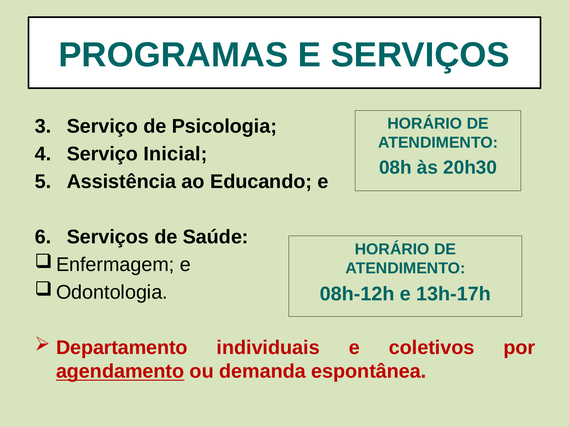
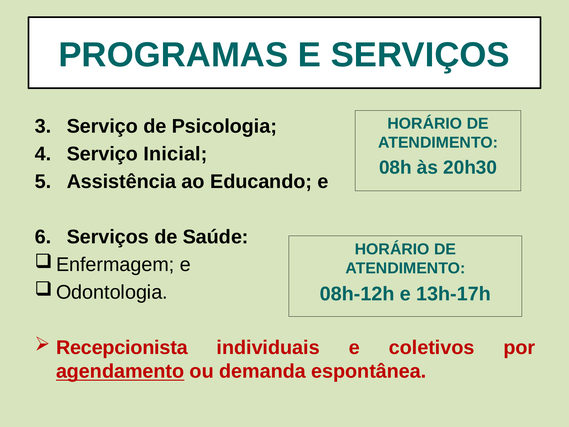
Departamento: Departamento -> Recepcionista (122, 347)
